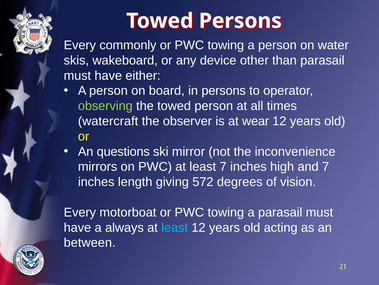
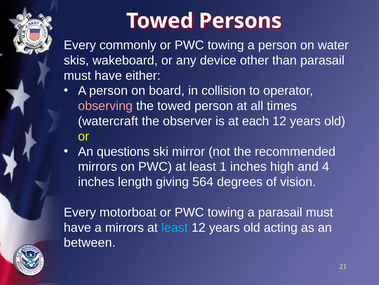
in persons: persons -> collision (224, 91)
observing colour: light green -> pink (105, 106)
wear: wear -> each (256, 121)
inconvenience: inconvenience -> recommended (295, 151)
least 7: 7 -> 1 (223, 166)
and 7: 7 -> 4 (326, 166)
572: 572 -> 564 (203, 181)
a always: always -> mirrors (125, 227)
